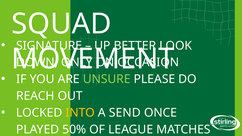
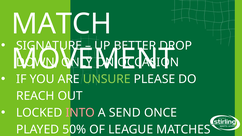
SQUAD: SQUAD -> MATCH (62, 24)
LOOK: LOOK -> DROP (176, 46)
INTO colour: yellow -> pink (80, 113)
